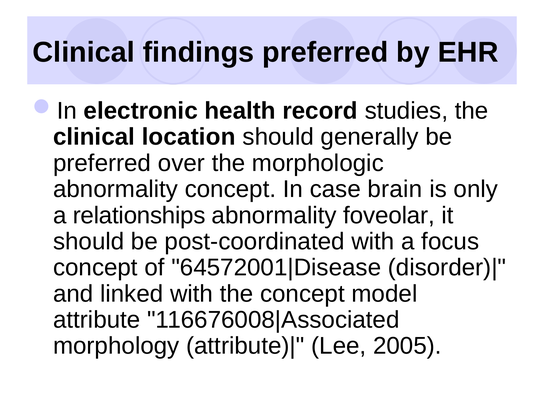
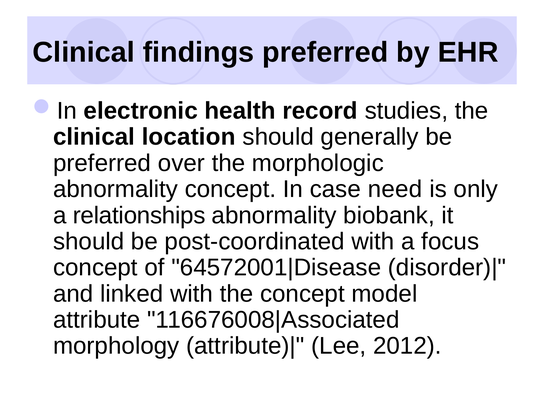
brain: brain -> need (395, 189)
foveolar: foveolar -> biobank (389, 215)
2005: 2005 -> 2012 (407, 346)
